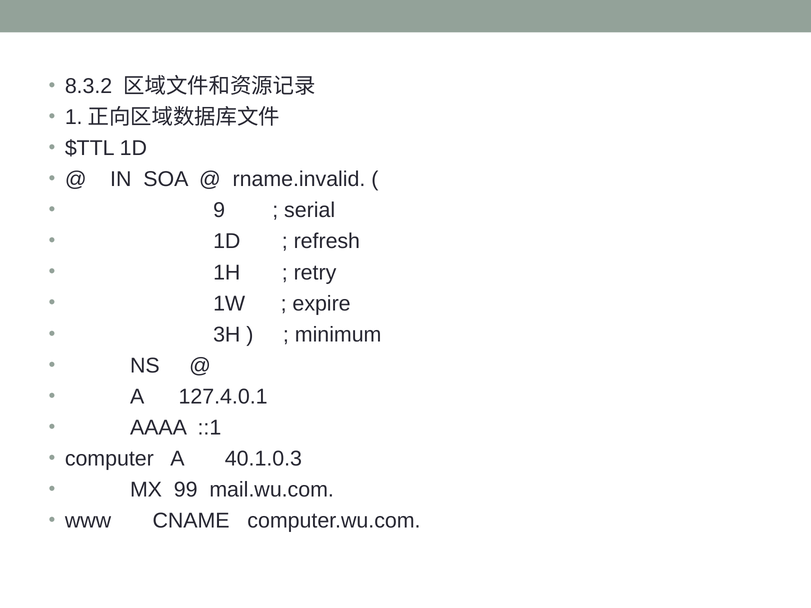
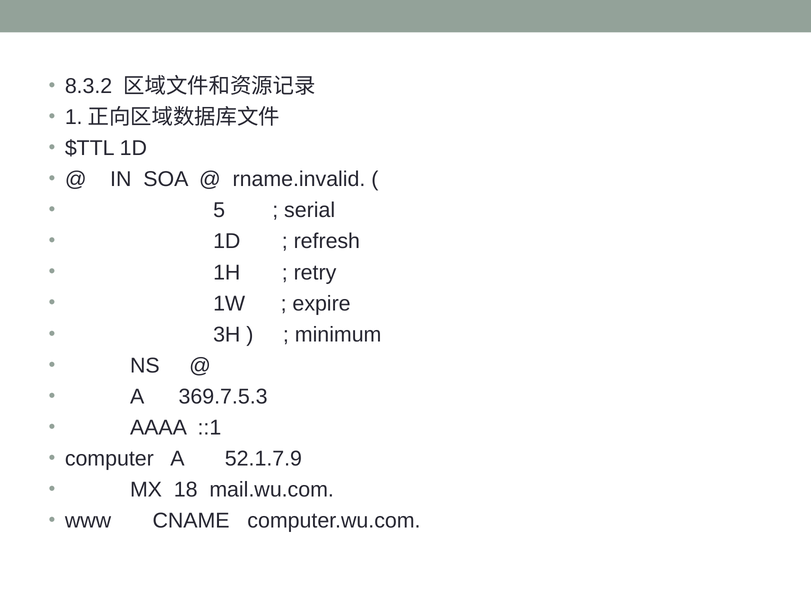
9: 9 -> 5 (219, 210)
127.4.0.1: 127.4.0.1 -> 369.7.5.3 (223, 397)
40.1.0.3: 40.1.0.3 -> 52.1.7.9 (263, 459)
99: 99 -> 18 (186, 490)
